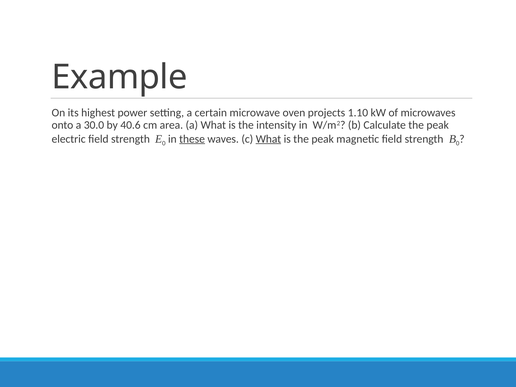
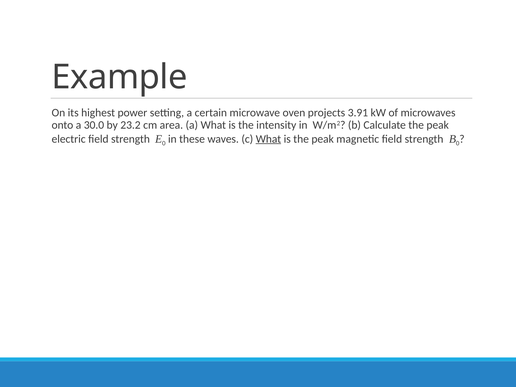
1.10: 1.10 -> 3.91 (358, 113)
40.6: 40.6 -> 23.2 (131, 125)
these underline: present -> none (192, 139)
